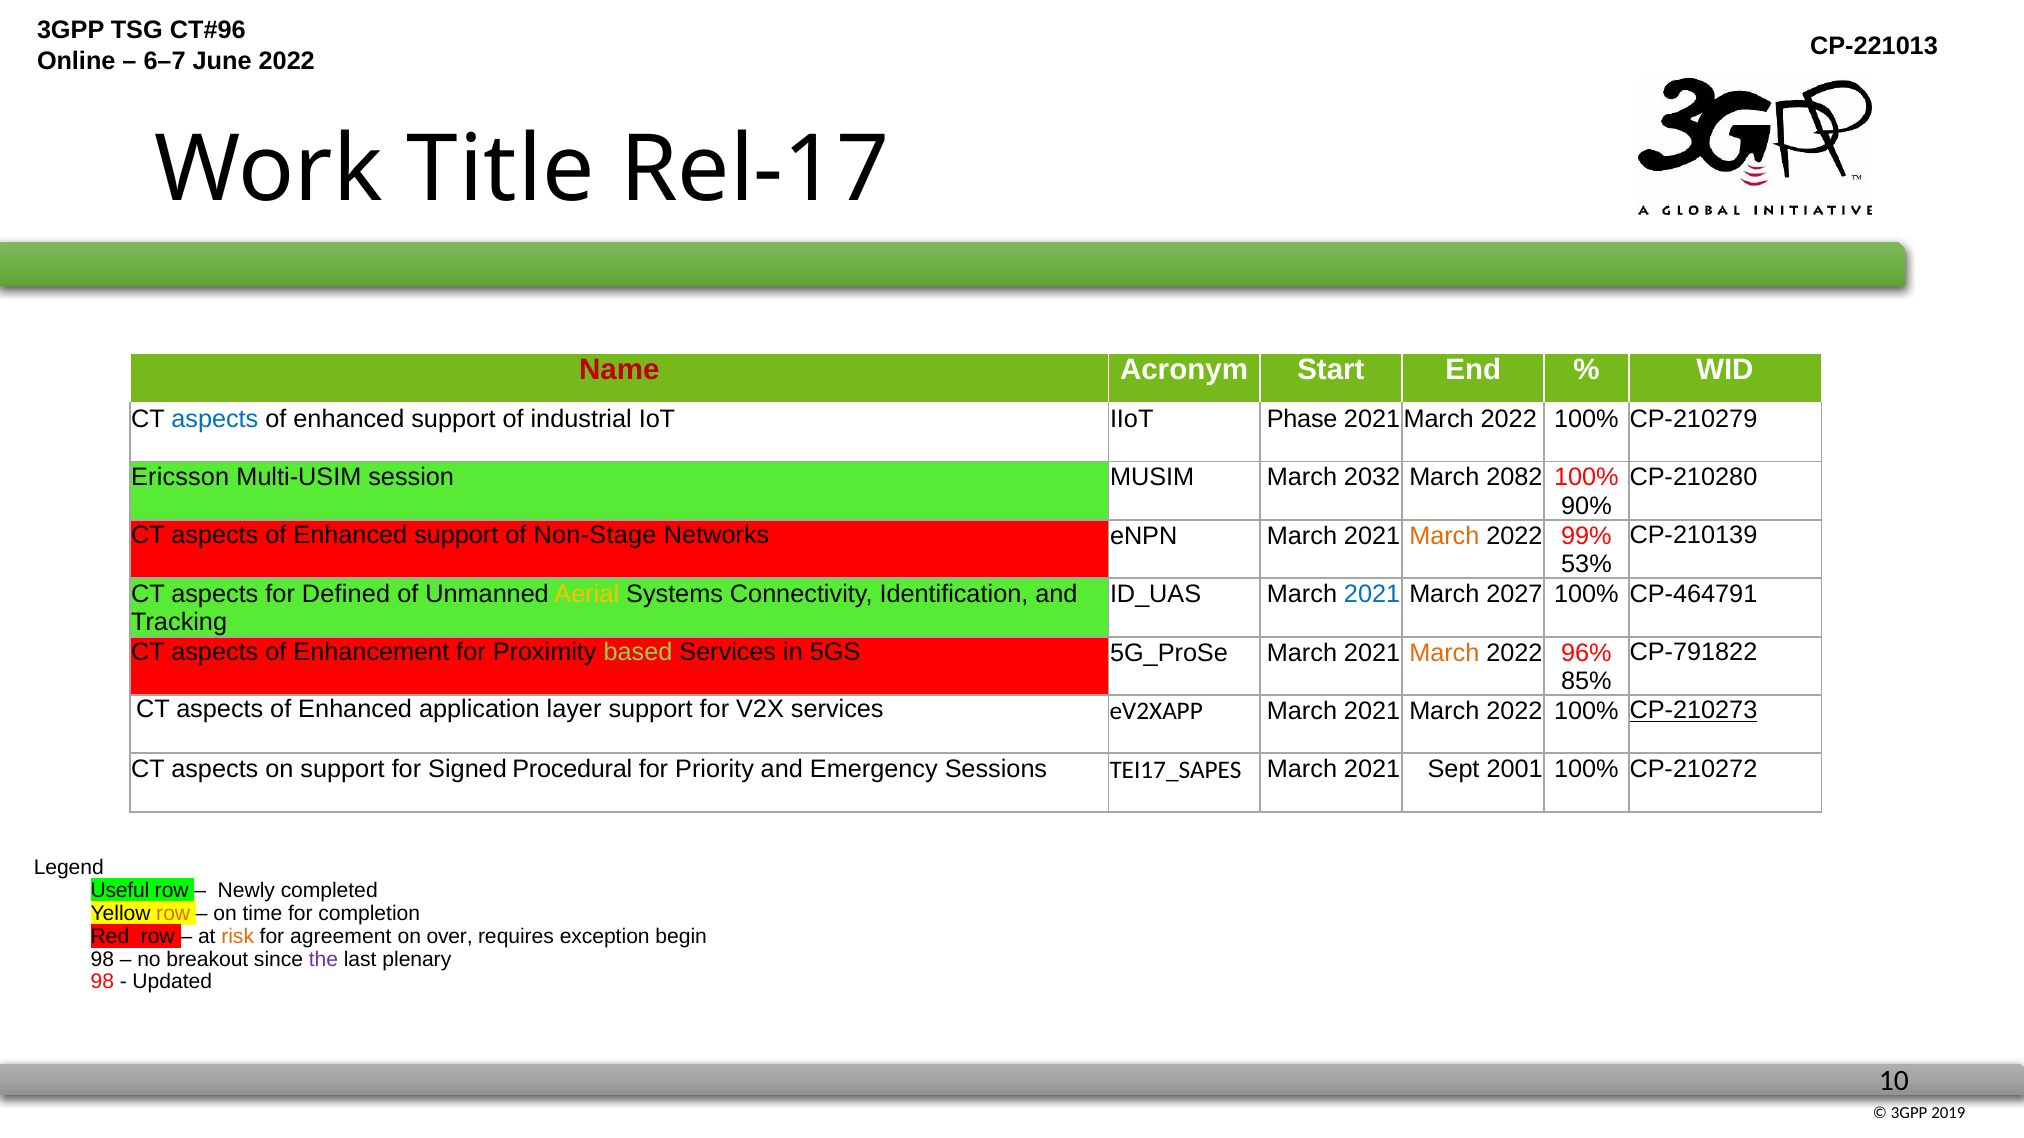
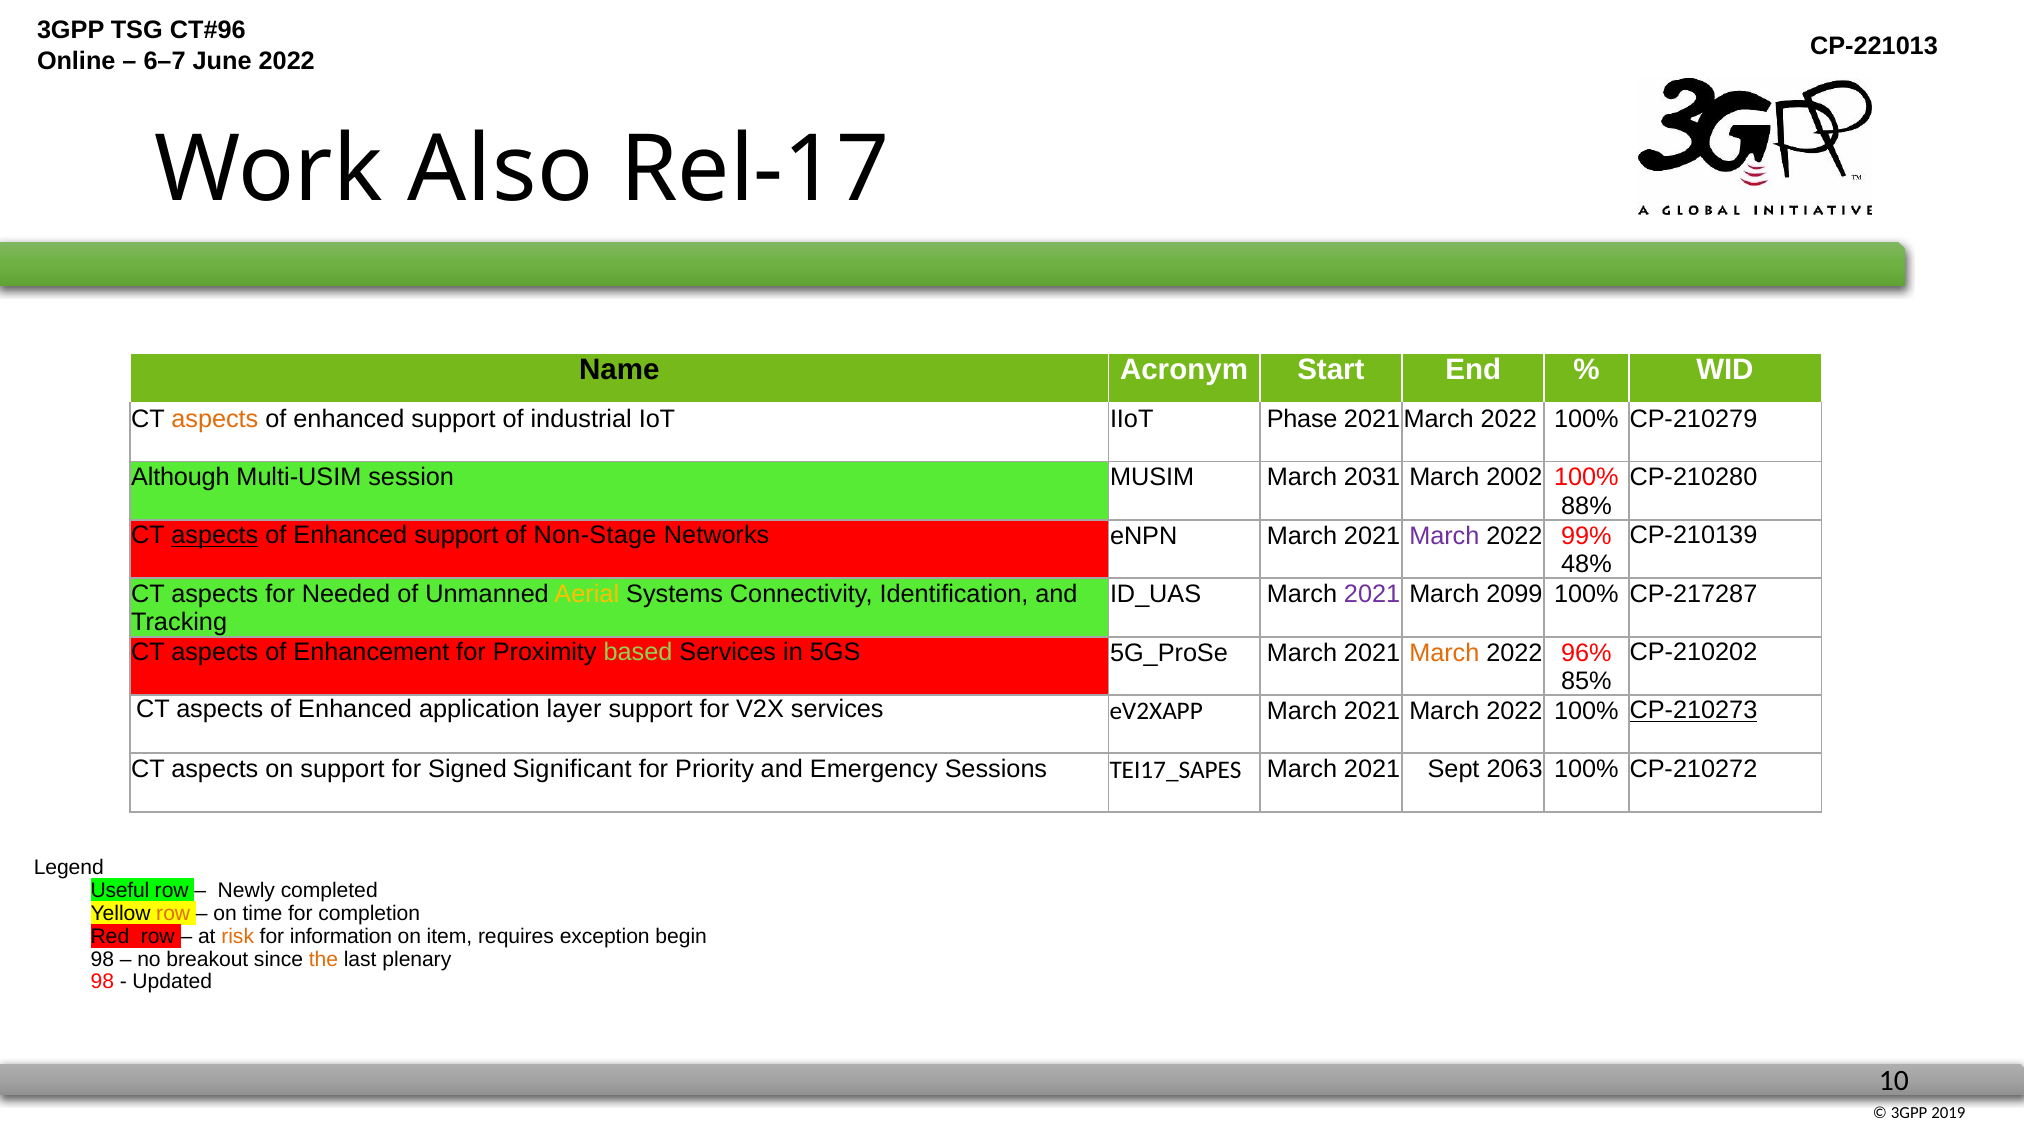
Title: Title -> Also (501, 170)
Name colour: red -> black (619, 370)
aspects colour: blue -> orange (215, 419)
Ericsson: Ericsson -> Although (180, 477)
2032: 2032 -> 2031 (1372, 478)
2082: 2082 -> 2002 (1514, 478)
90%: 90% -> 88% (1586, 506)
aspects underline: none -> present (215, 536)
March colour: orange -> purple (1444, 536)
53%: 53% -> 48% (1586, 565)
Defined: Defined -> Needed (346, 594)
2021 colour: blue -> purple (1372, 595)
2027: 2027 -> 2099 (1514, 595)
CP-464791: CP-464791 -> CP-217287 (1693, 594)
CP-791822: CP-791822 -> CP-210202 (1693, 653)
Procedural: Procedural -> Significant (572, 769)
2001: 2001 -> 2063 (1515, 770)
agreement: agreement -> information (341, 937)
over: over -> item (450, 937)
the colour: purple -> orange (323, 959)
